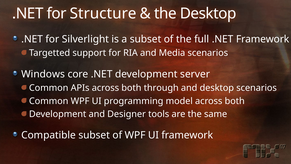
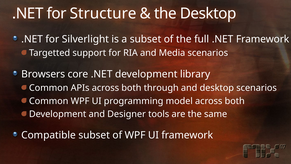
Windows: Windows -> Browsers (43, 74)
server: server -> library (195, 74)
